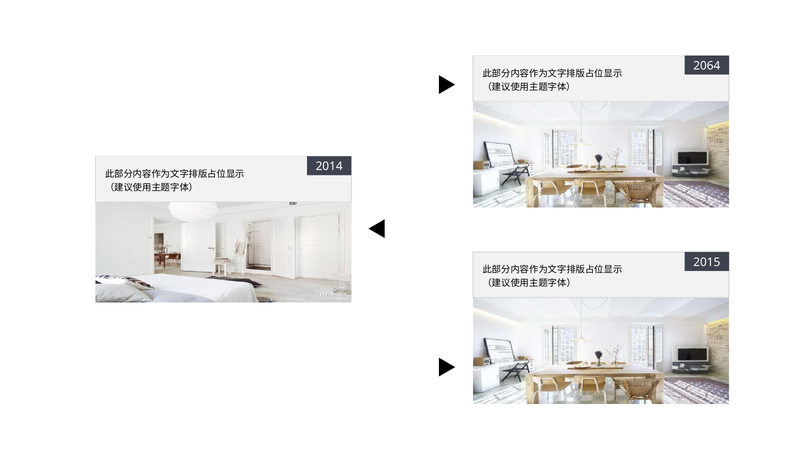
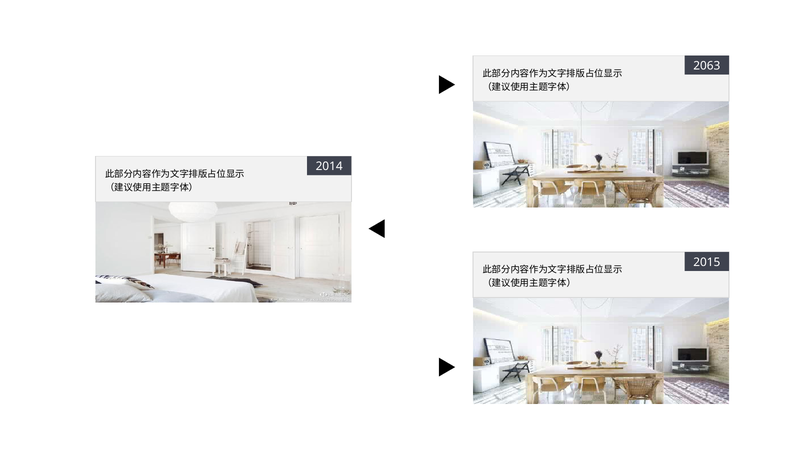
2064: 2064 -> 2063 (707, 66)
